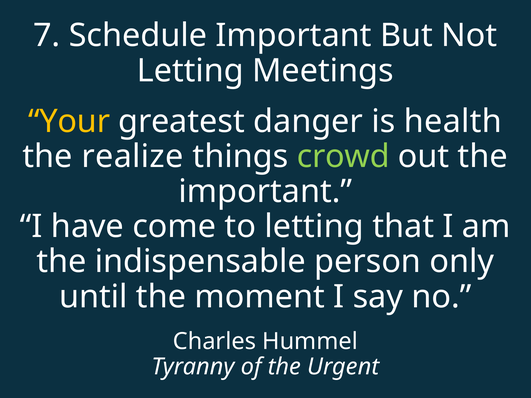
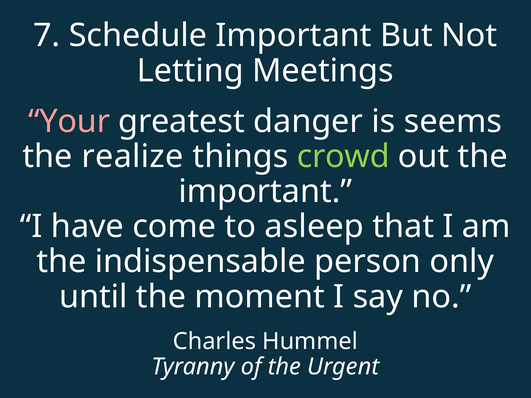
Your colour: yellow -> pink (69, 122)
health: health -> seems (453, 122)
to letting: letting -> asleep (314, 227)
